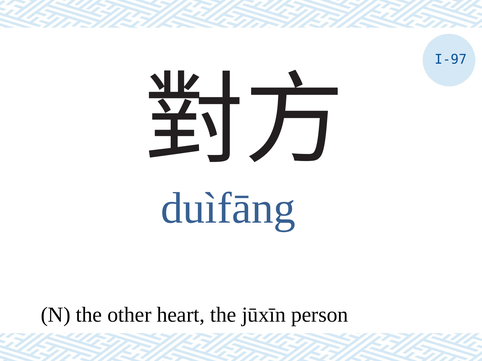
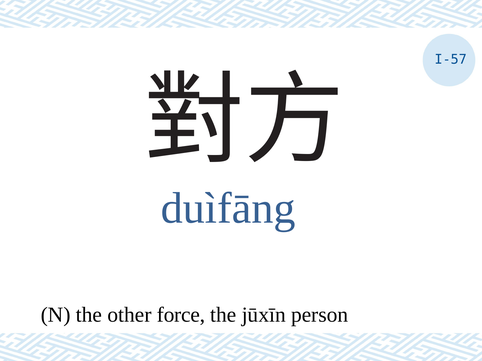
I-97: I-97 -> I-57 (451, 60)
heart: heart -> force (181, 315)
